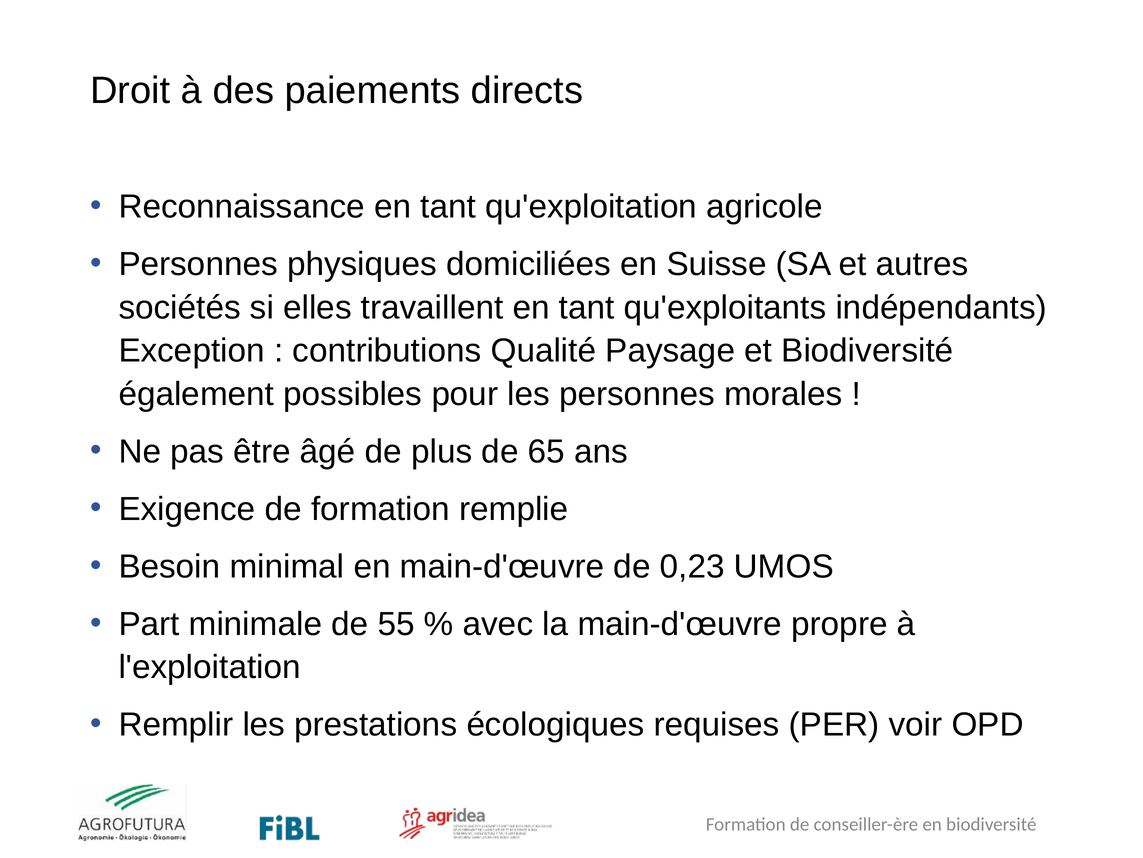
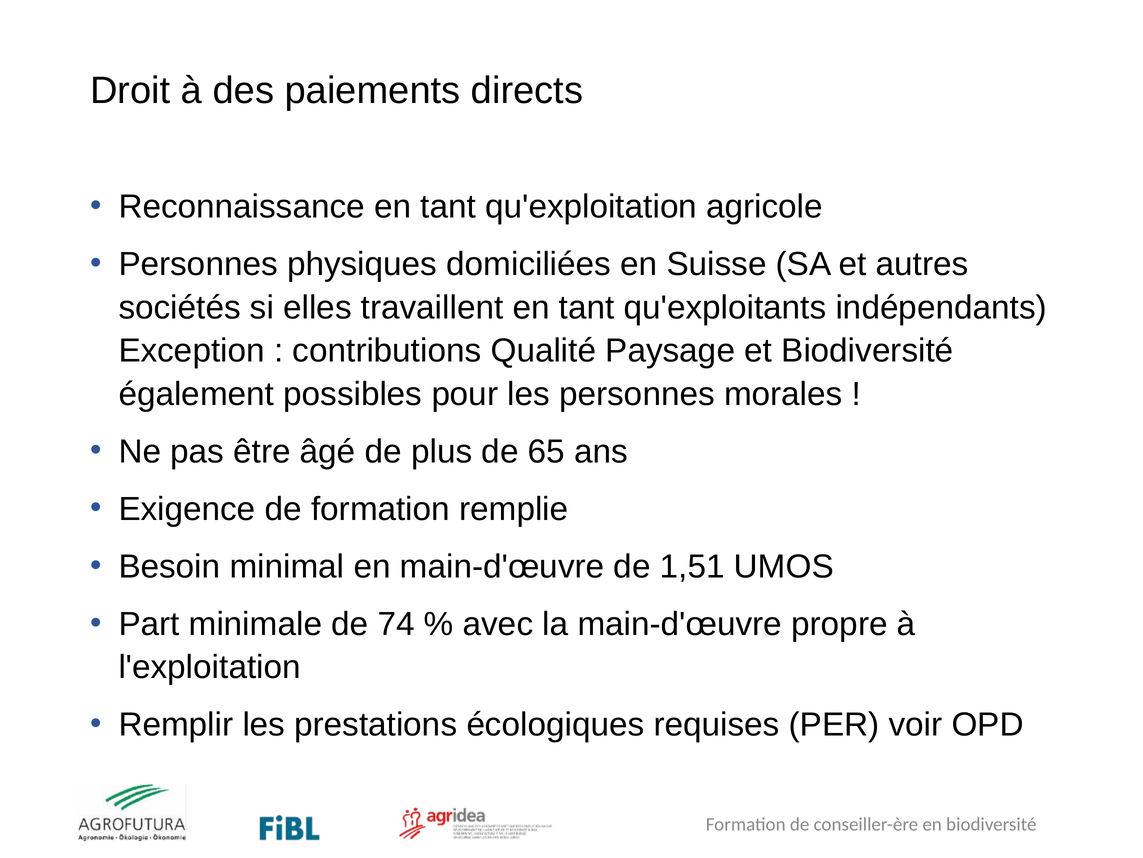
0,23: 0,23 -> 1,51 (692, 566)
55: 55 -> 74 (396, 624)
